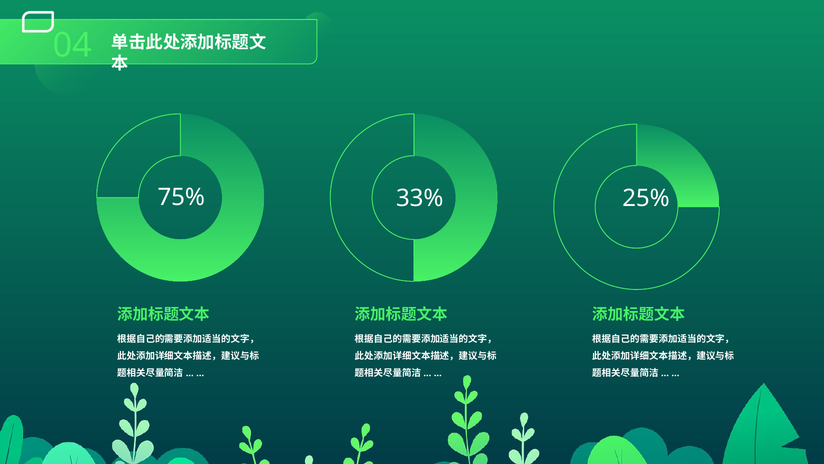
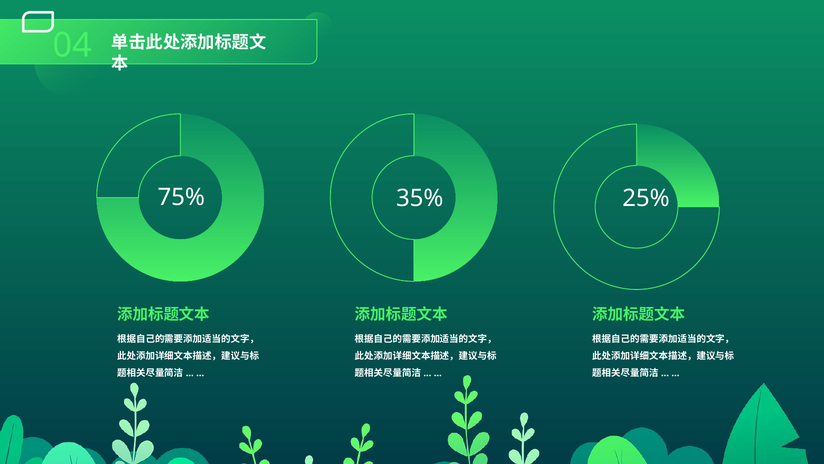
33%: 33% -> 35% (420, 198)
